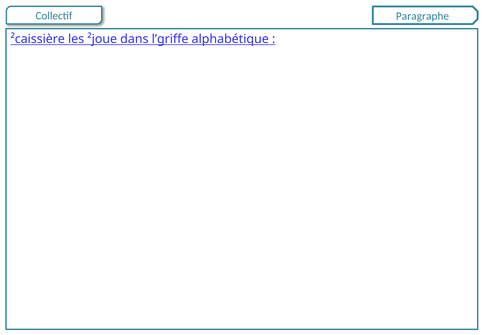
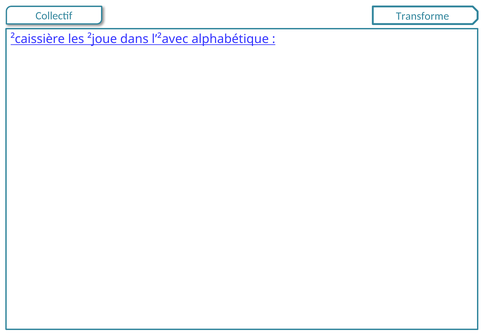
Paragraphe: Paragraphe -> Transforme (423, 16)
l’griffe: l’griffe -> l’²avec (170, 39)
